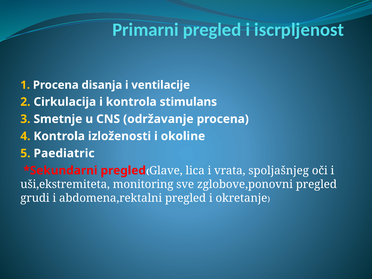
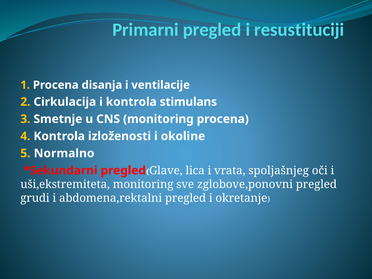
iscrpljenost: iscrpljenost -> resustituciji (299, 30)
CNS održavanje: održavanje -> monitoring (158, 119)
Paediatric: Paediatric -> Normalno (64, 153)
